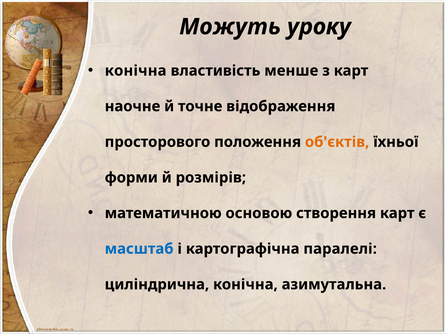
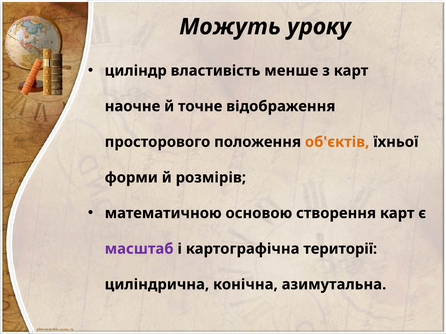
конічна: конічна -> циліндр (136, 71)
масштаб colour: blue -> purple (139, 249)
паралелі: паралелі -> території (340, 249)
